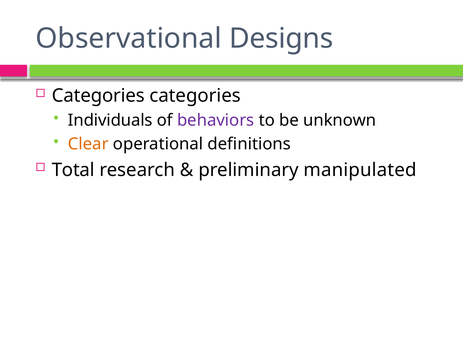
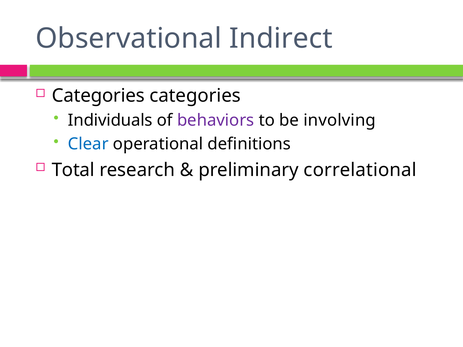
Designs: Designs -> Indirect (281, 39)
unknown: unknown -> involving (340, 120)
Clear colour: orange -> blue (88, 144)
manipulated: manipulated -> correlational (360, 170)
